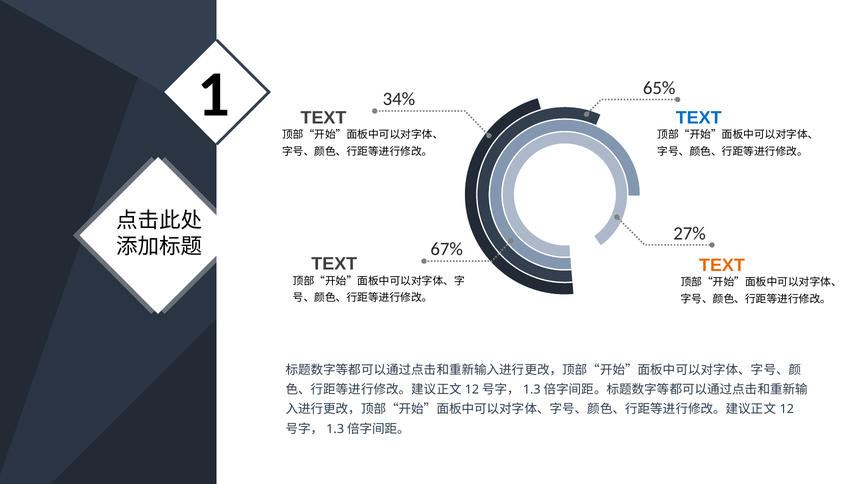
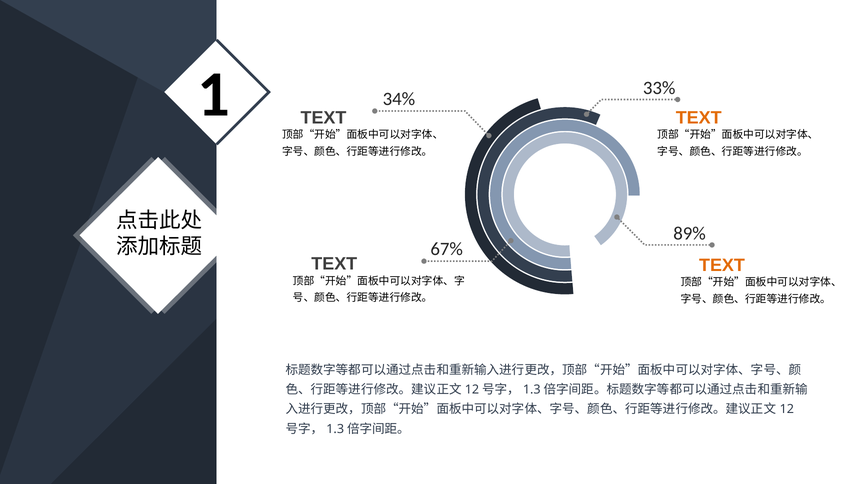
65%: 65% -> 33% (659, 88)
TEXT colour: blue -> orange (699, 118)
27%: 27% -> 89% (690, 234)
